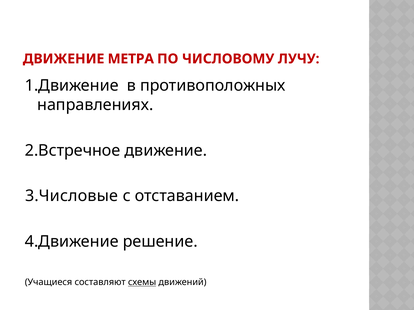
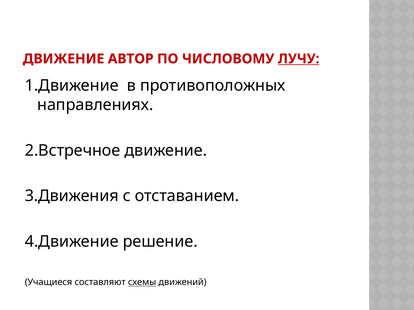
МЕТРА: МЕТРА -> АВТОР (131, 59)
ЛУЧУ underline: none -> present (299, 59)
3.Числовые: 3.Числовые -> 3.Движения (72, 196)
